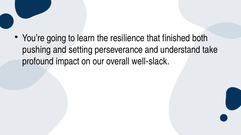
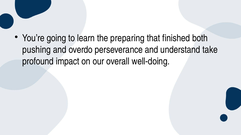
resilience: resilience -> preparing (127, 38)
setting: setting -> overdo (81, 50)
well-slack: well-slack -> well-doing (151, 62)
